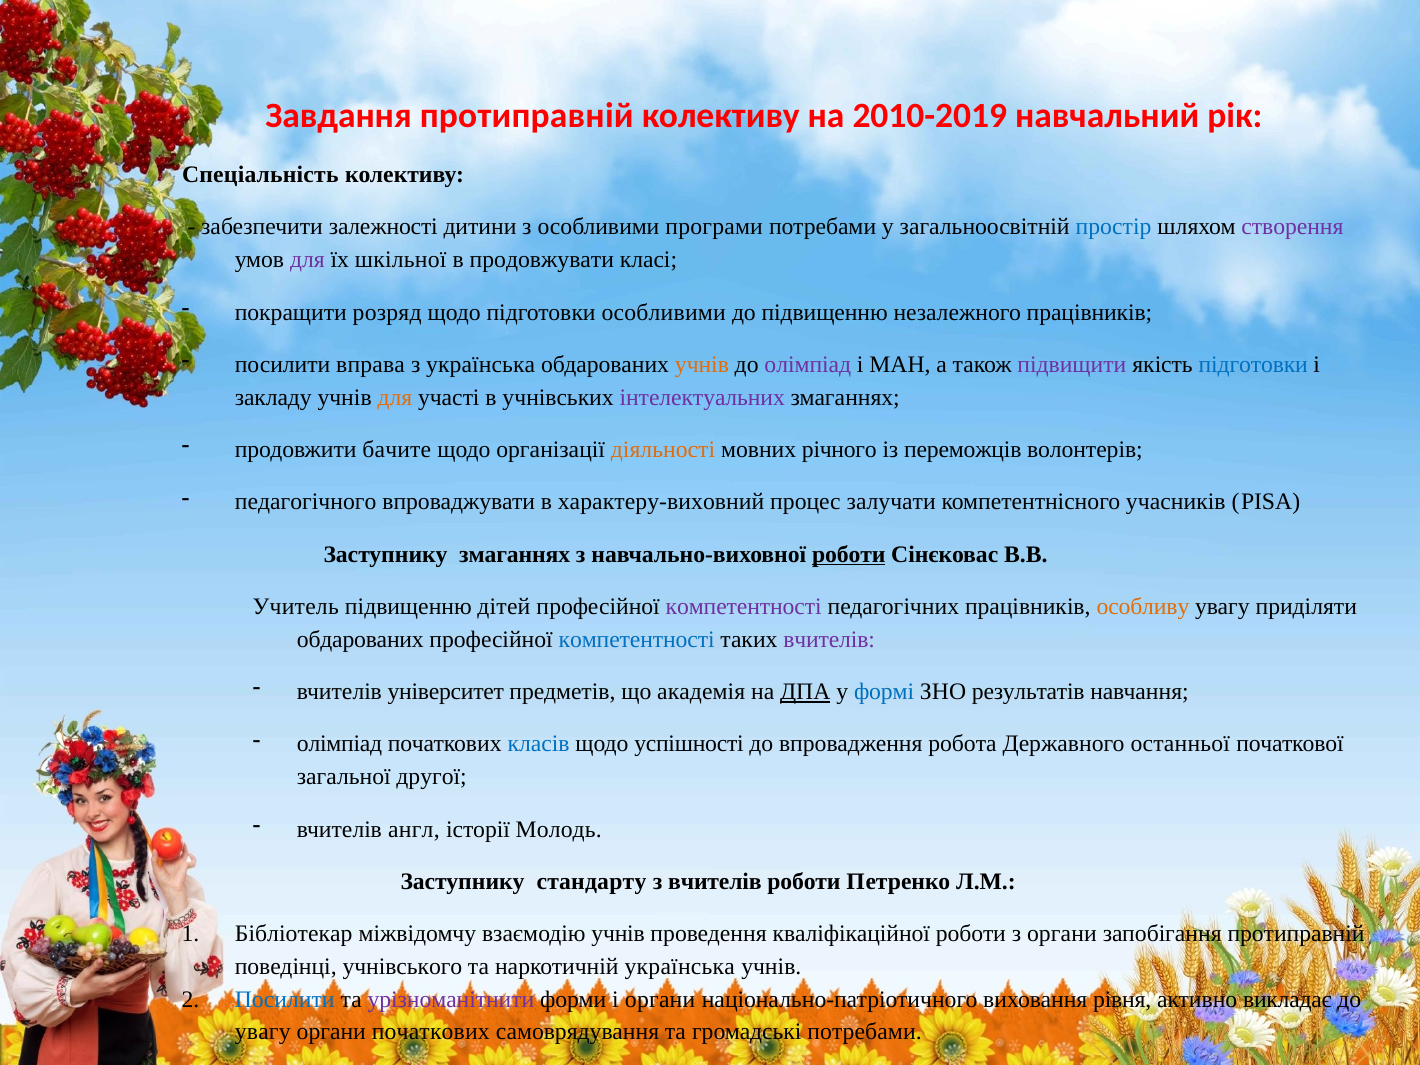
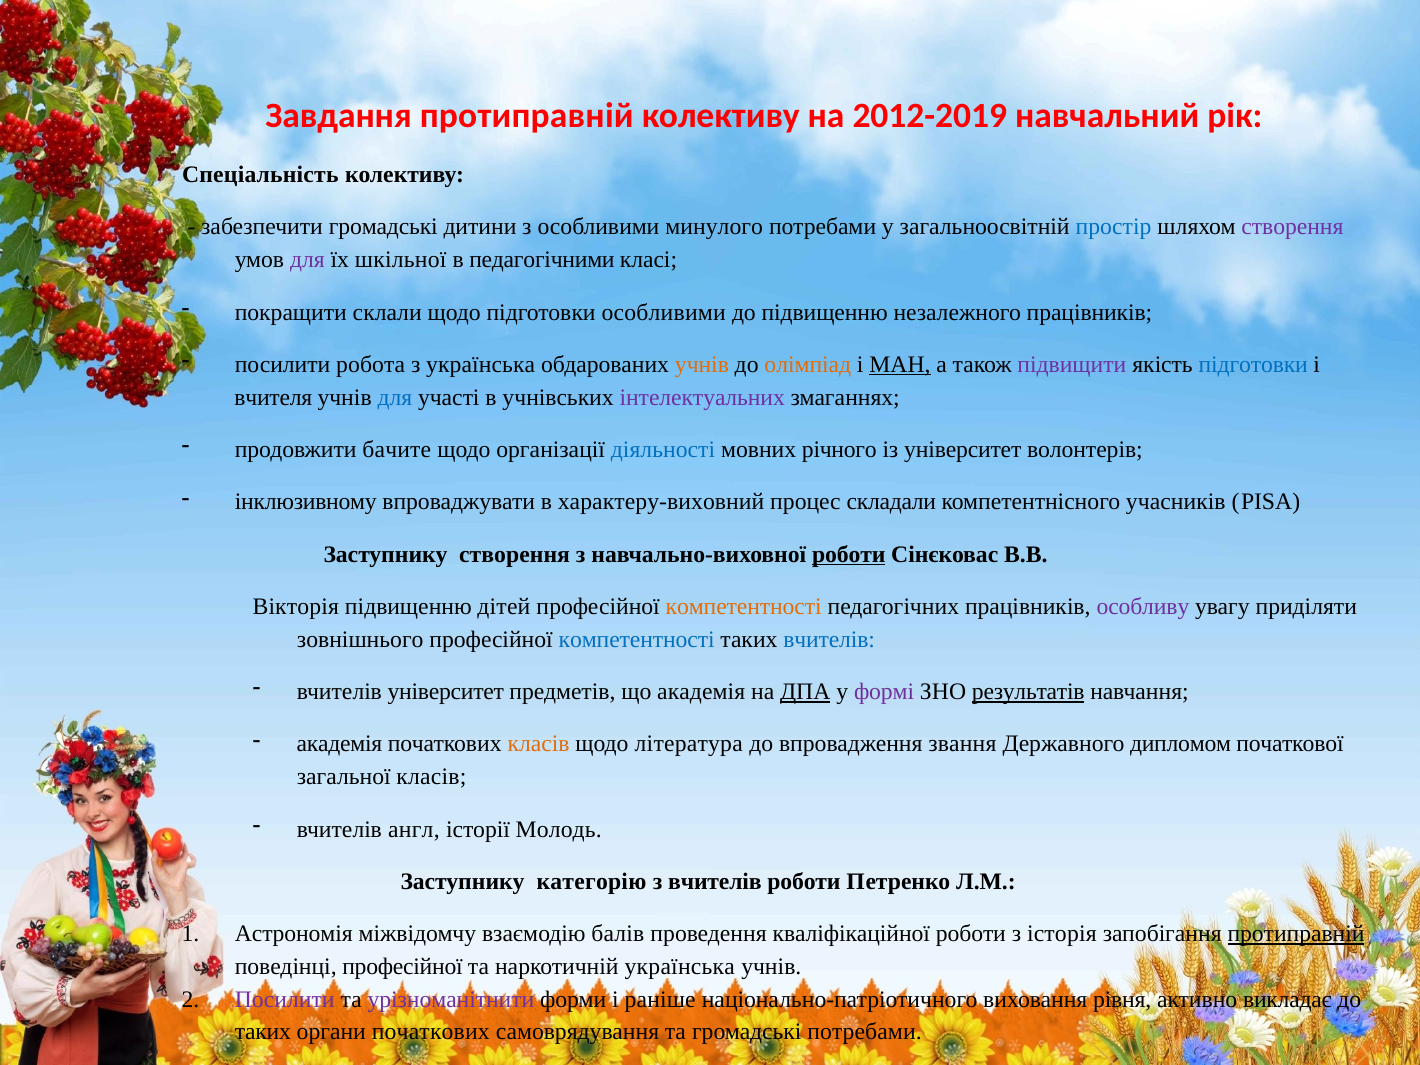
2010-2019: 2010-2019 -> 2012-2019 (930, 116)
забезпечити залежності: залежності -> громадські (383, 227)
програми: програми -> минулого (714, 227)
продовжувати: продовжувати -> педагогічними (542, 260)
розряд: розряд -> склали (387, 312)
вправа: вправа -> робота (371, 365)
олімпіад colour: purple -> orange (808, 365)
МАН underline: none -> present (900, 365)
закладу: закладу -> вчителя (273, 397)
для colour: orange -> blue (395, 397)
діяльності colour: orange -> blue (663, 450)
із переможців: переможців -> університет (963, 450)
педагогічного: педагогічного -> інклюзивному (306, 502)
залучати: залучати -> складали (891, 502)
Заступнику змаганнях: змаганнях -> створення (515, 554)
Учитель: Учитель -> Вікторія (296, 607)
компетентності colour: purple -> orange (744, 607)
особливу colour: orange -> purple (1143, 607)
обдарованих: обдарованих -> зовнішнього (360, 639)
вчителів colour: purple -> blue (829, 639)
формі colour: blue -> purple (884, 692)
результатів underline: none -> present (1028, 692)
олімпіад: олімпіад -> академія (340, 744)
класів colour: blue -> orange (539, 744)
успішності: успішності -> література (689, 744)
робота: робота -> звання (962, 744)
останньої: останньої -> дипломом (1181, 744)
загальної другої: другої -> класів (431, 777)
стандарту: стандарту -> категорію (591, 882)
Бібліотекар: Бібліотекар -> Астрономія (294, 934)
взаємодію учнів: учнів -> балів (618, 934)
з органи: органи -> історія (1062, 934)
протиправній underline: none -> present (1296, 934)
поведінці учнівського: учнівського -> професійної (403, 967)
Посилити colour: blue -> purple (285, 999)
і органи: органи -> раніше (660, 999)
увагу: увагу -> таких (263, 1032)
